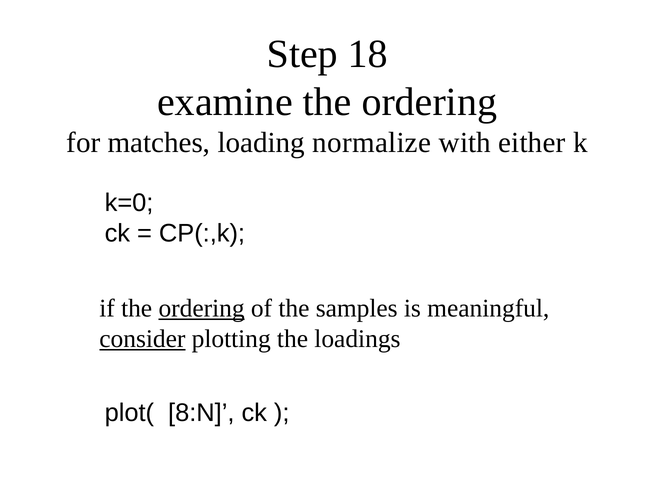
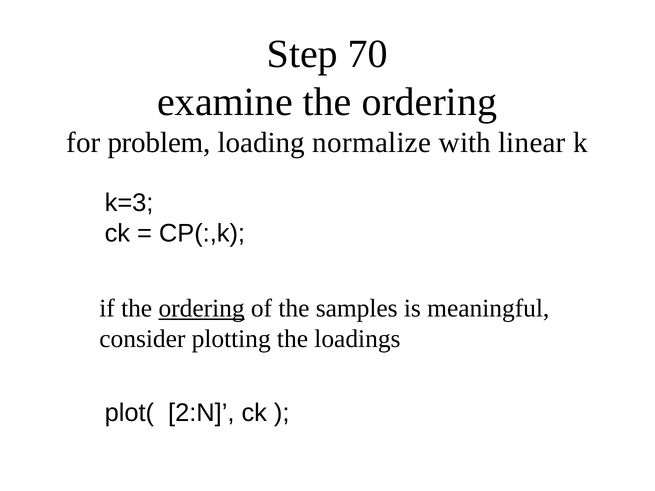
18: 18 -> 70 (368, 54)
matches: matches -> problem (159, 143)
either: either -> linear (532, 143)
k=0: k=0 -> k=3 (129, 203)
consider underline: present -> none (142, 339)
8:N: 8:N -> 2:N (201, 413)
